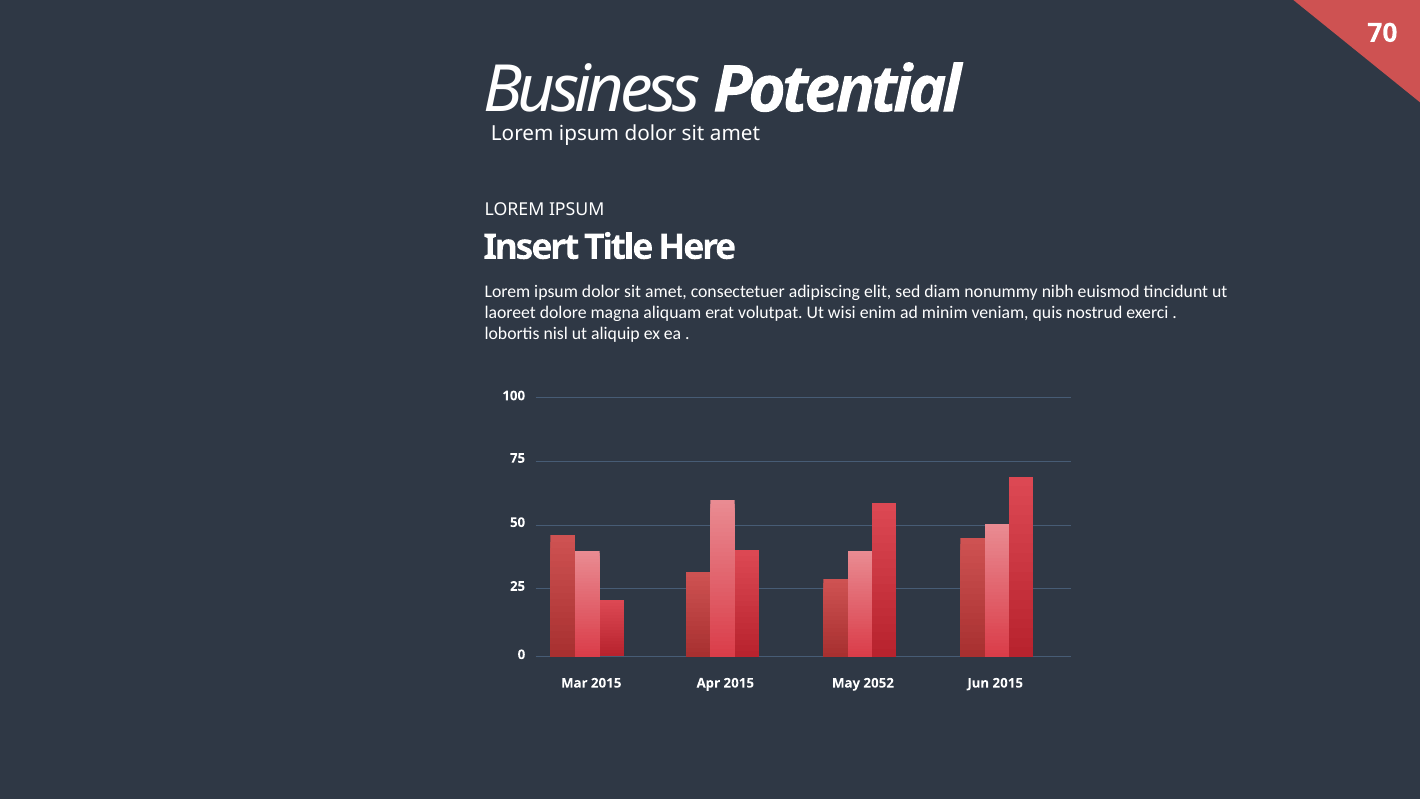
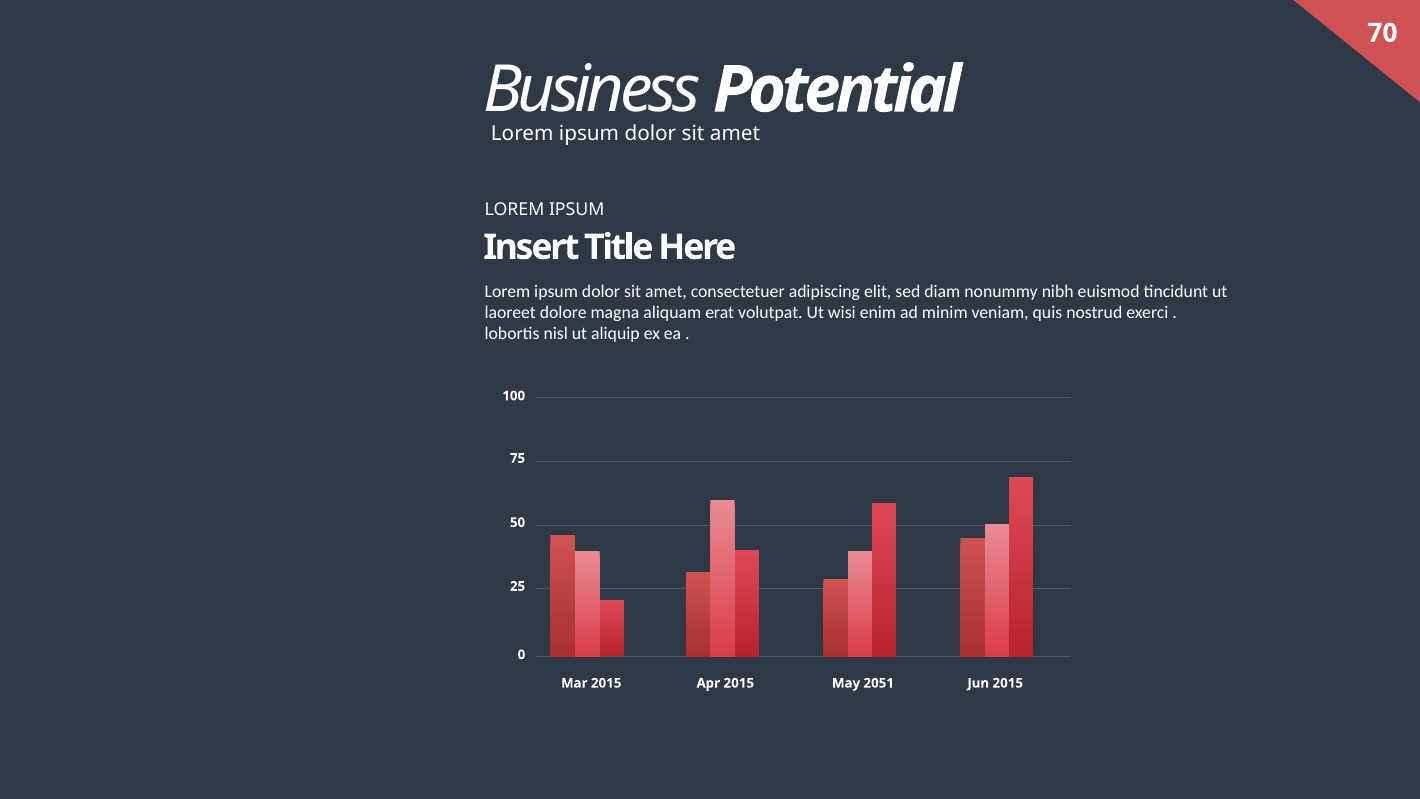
2052: 2052 -> 2051 (879, 683)
